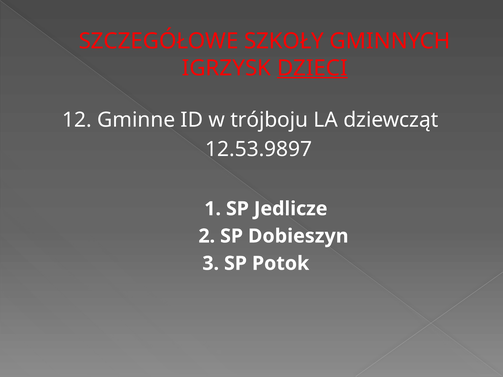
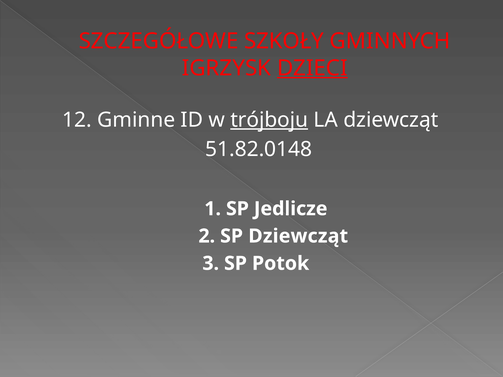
trójboju underline: none -> present (269, 120)
12.53.9897: 12.53.9897 -> 51.82.0148 (259, 149)
SP Dobieszyn: Dobieszyn -> Dziewcząt (298, 236)
